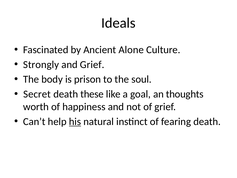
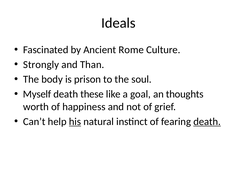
Alone: Alone -> Rome (131, 50)
and Grief: Grief -> Than (92, 64)
Secret: Secret -> Myself (37, 94)
death underline: none -> present (207, 121)
